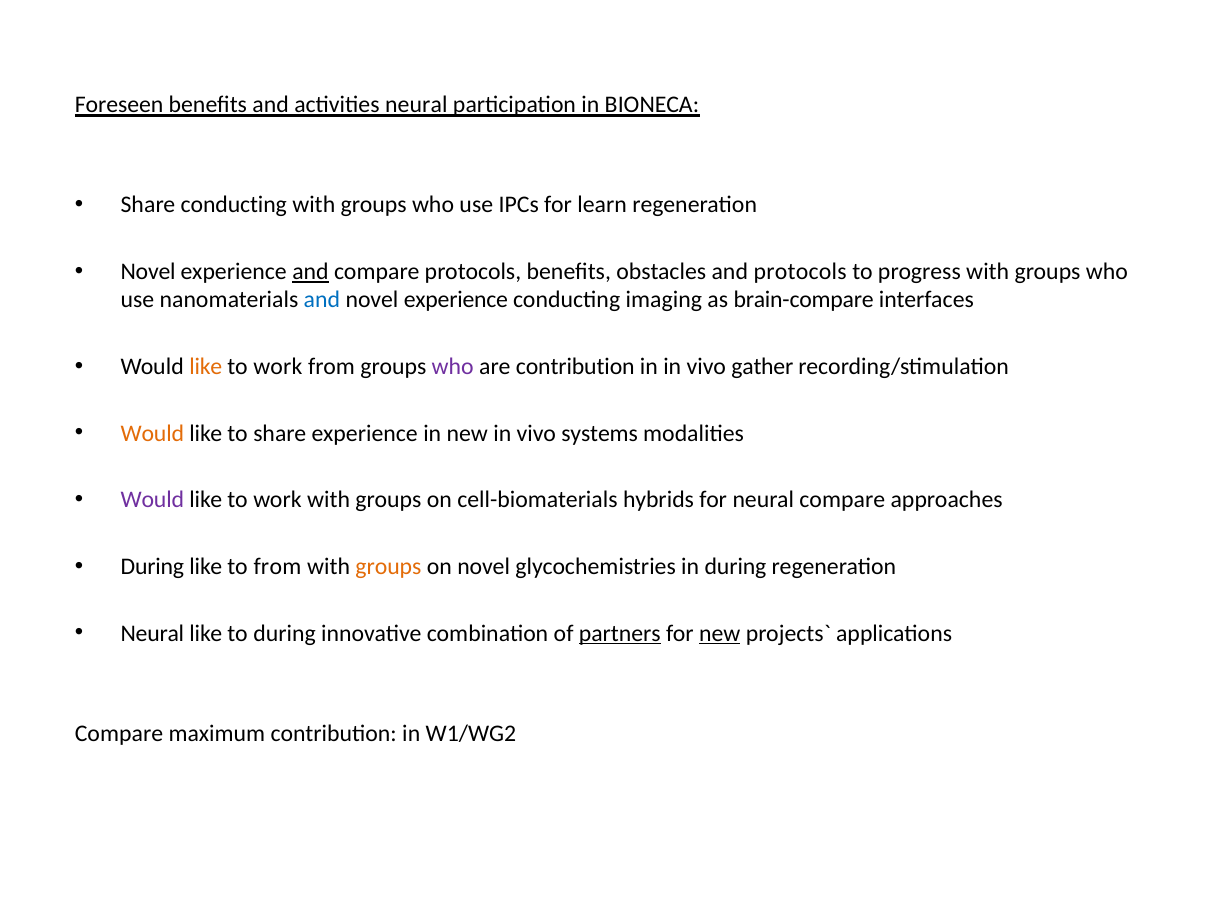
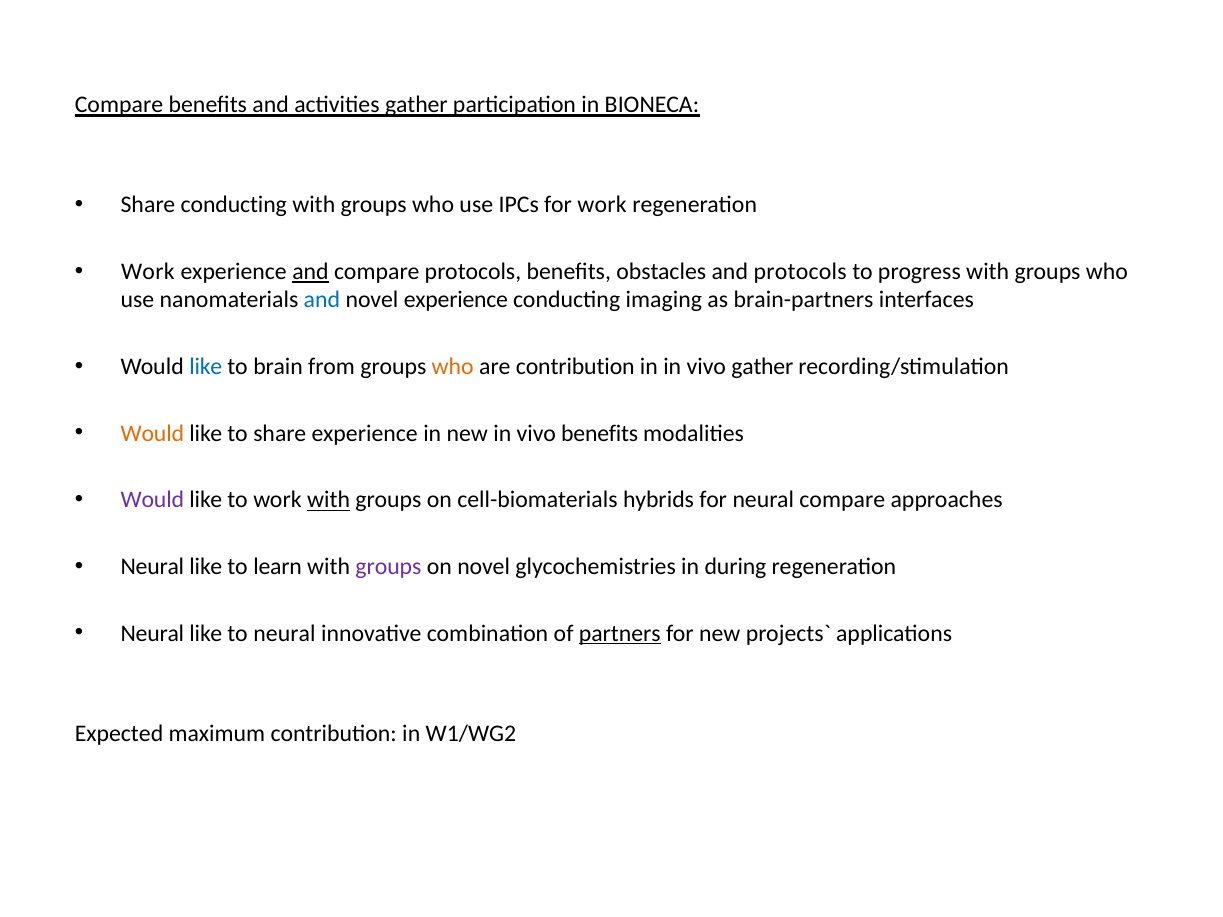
Foreseen: Foreseen -> Compare (119, 105)
activities neural: neural -> gather (416, 105)
for learn: learn -> work (602, 205)
Novel: Novel -> Work (148, 272)
brain-compare: brain-compare -> brain-partners (803, 300)
like colour: orange -> blue (206, 367)
work: work -> brain (278, 367)
who colour: purple -> orange (453, 367)
vivo systems: systems -> benefits (600, 433)
with underline: none -> present (329, 500)
During: During -> Neural (152, 567)
to from: from -> learn (278, 567)
groups colour: orange -> purple (388, 567)
to during: during -> neural (284, 633)
new underline: present -> none (720, 633)
Compare: Compare -> Expected (119, 733)
